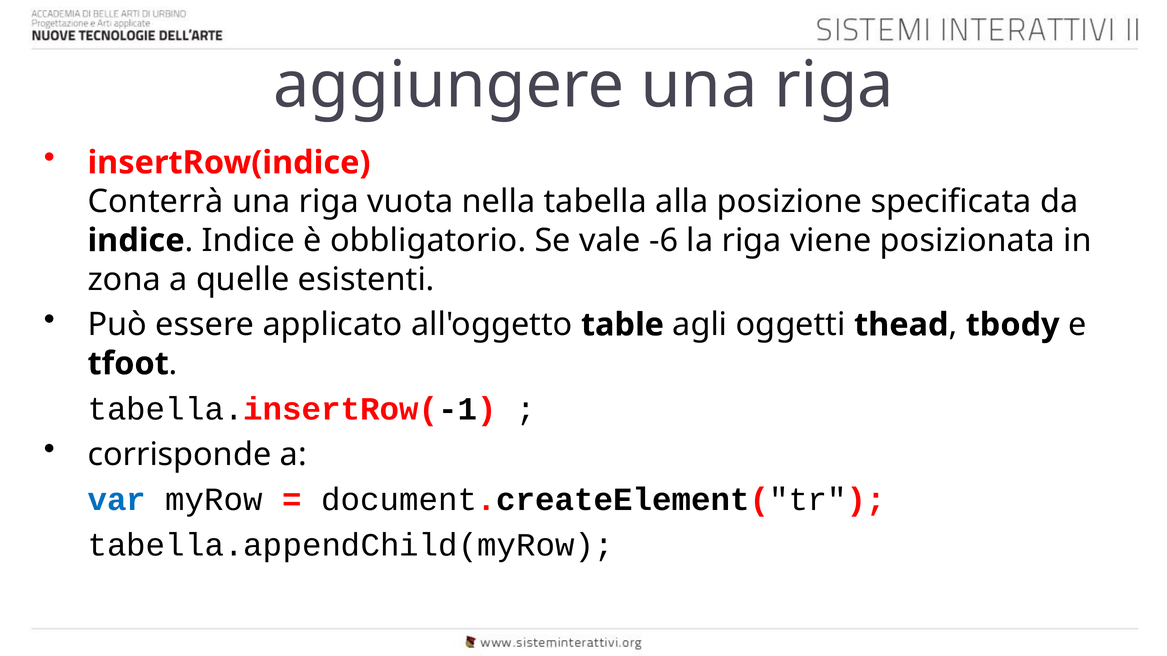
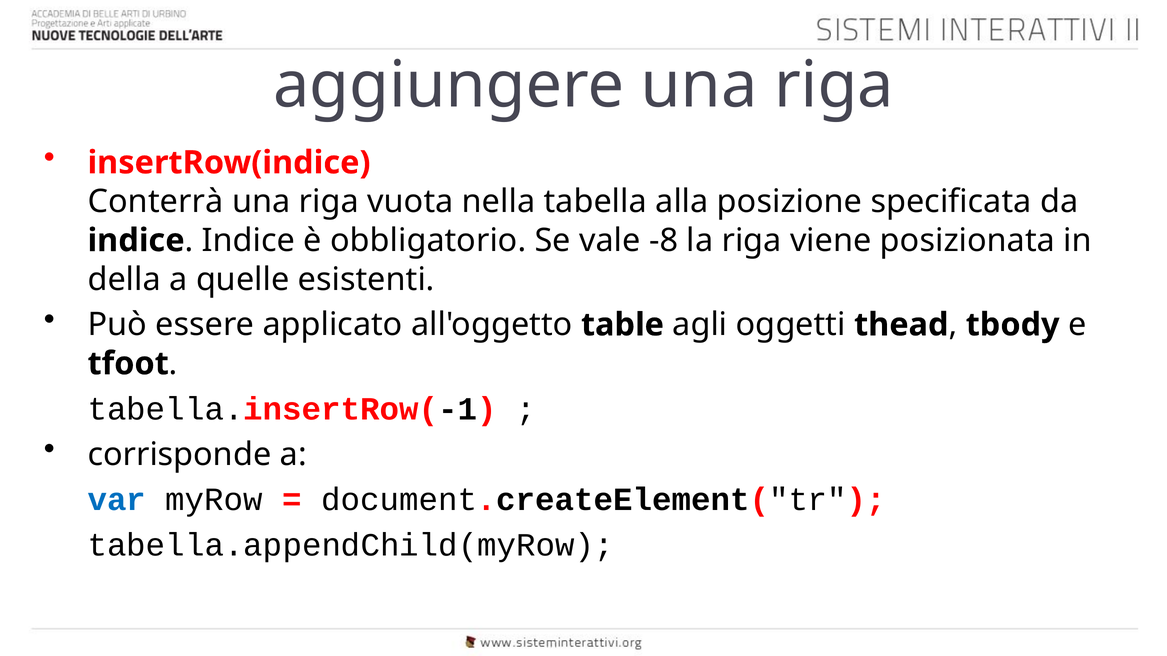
-6: -6 -> -8 (664, 241)
zona: zona -> della (124, 280)
